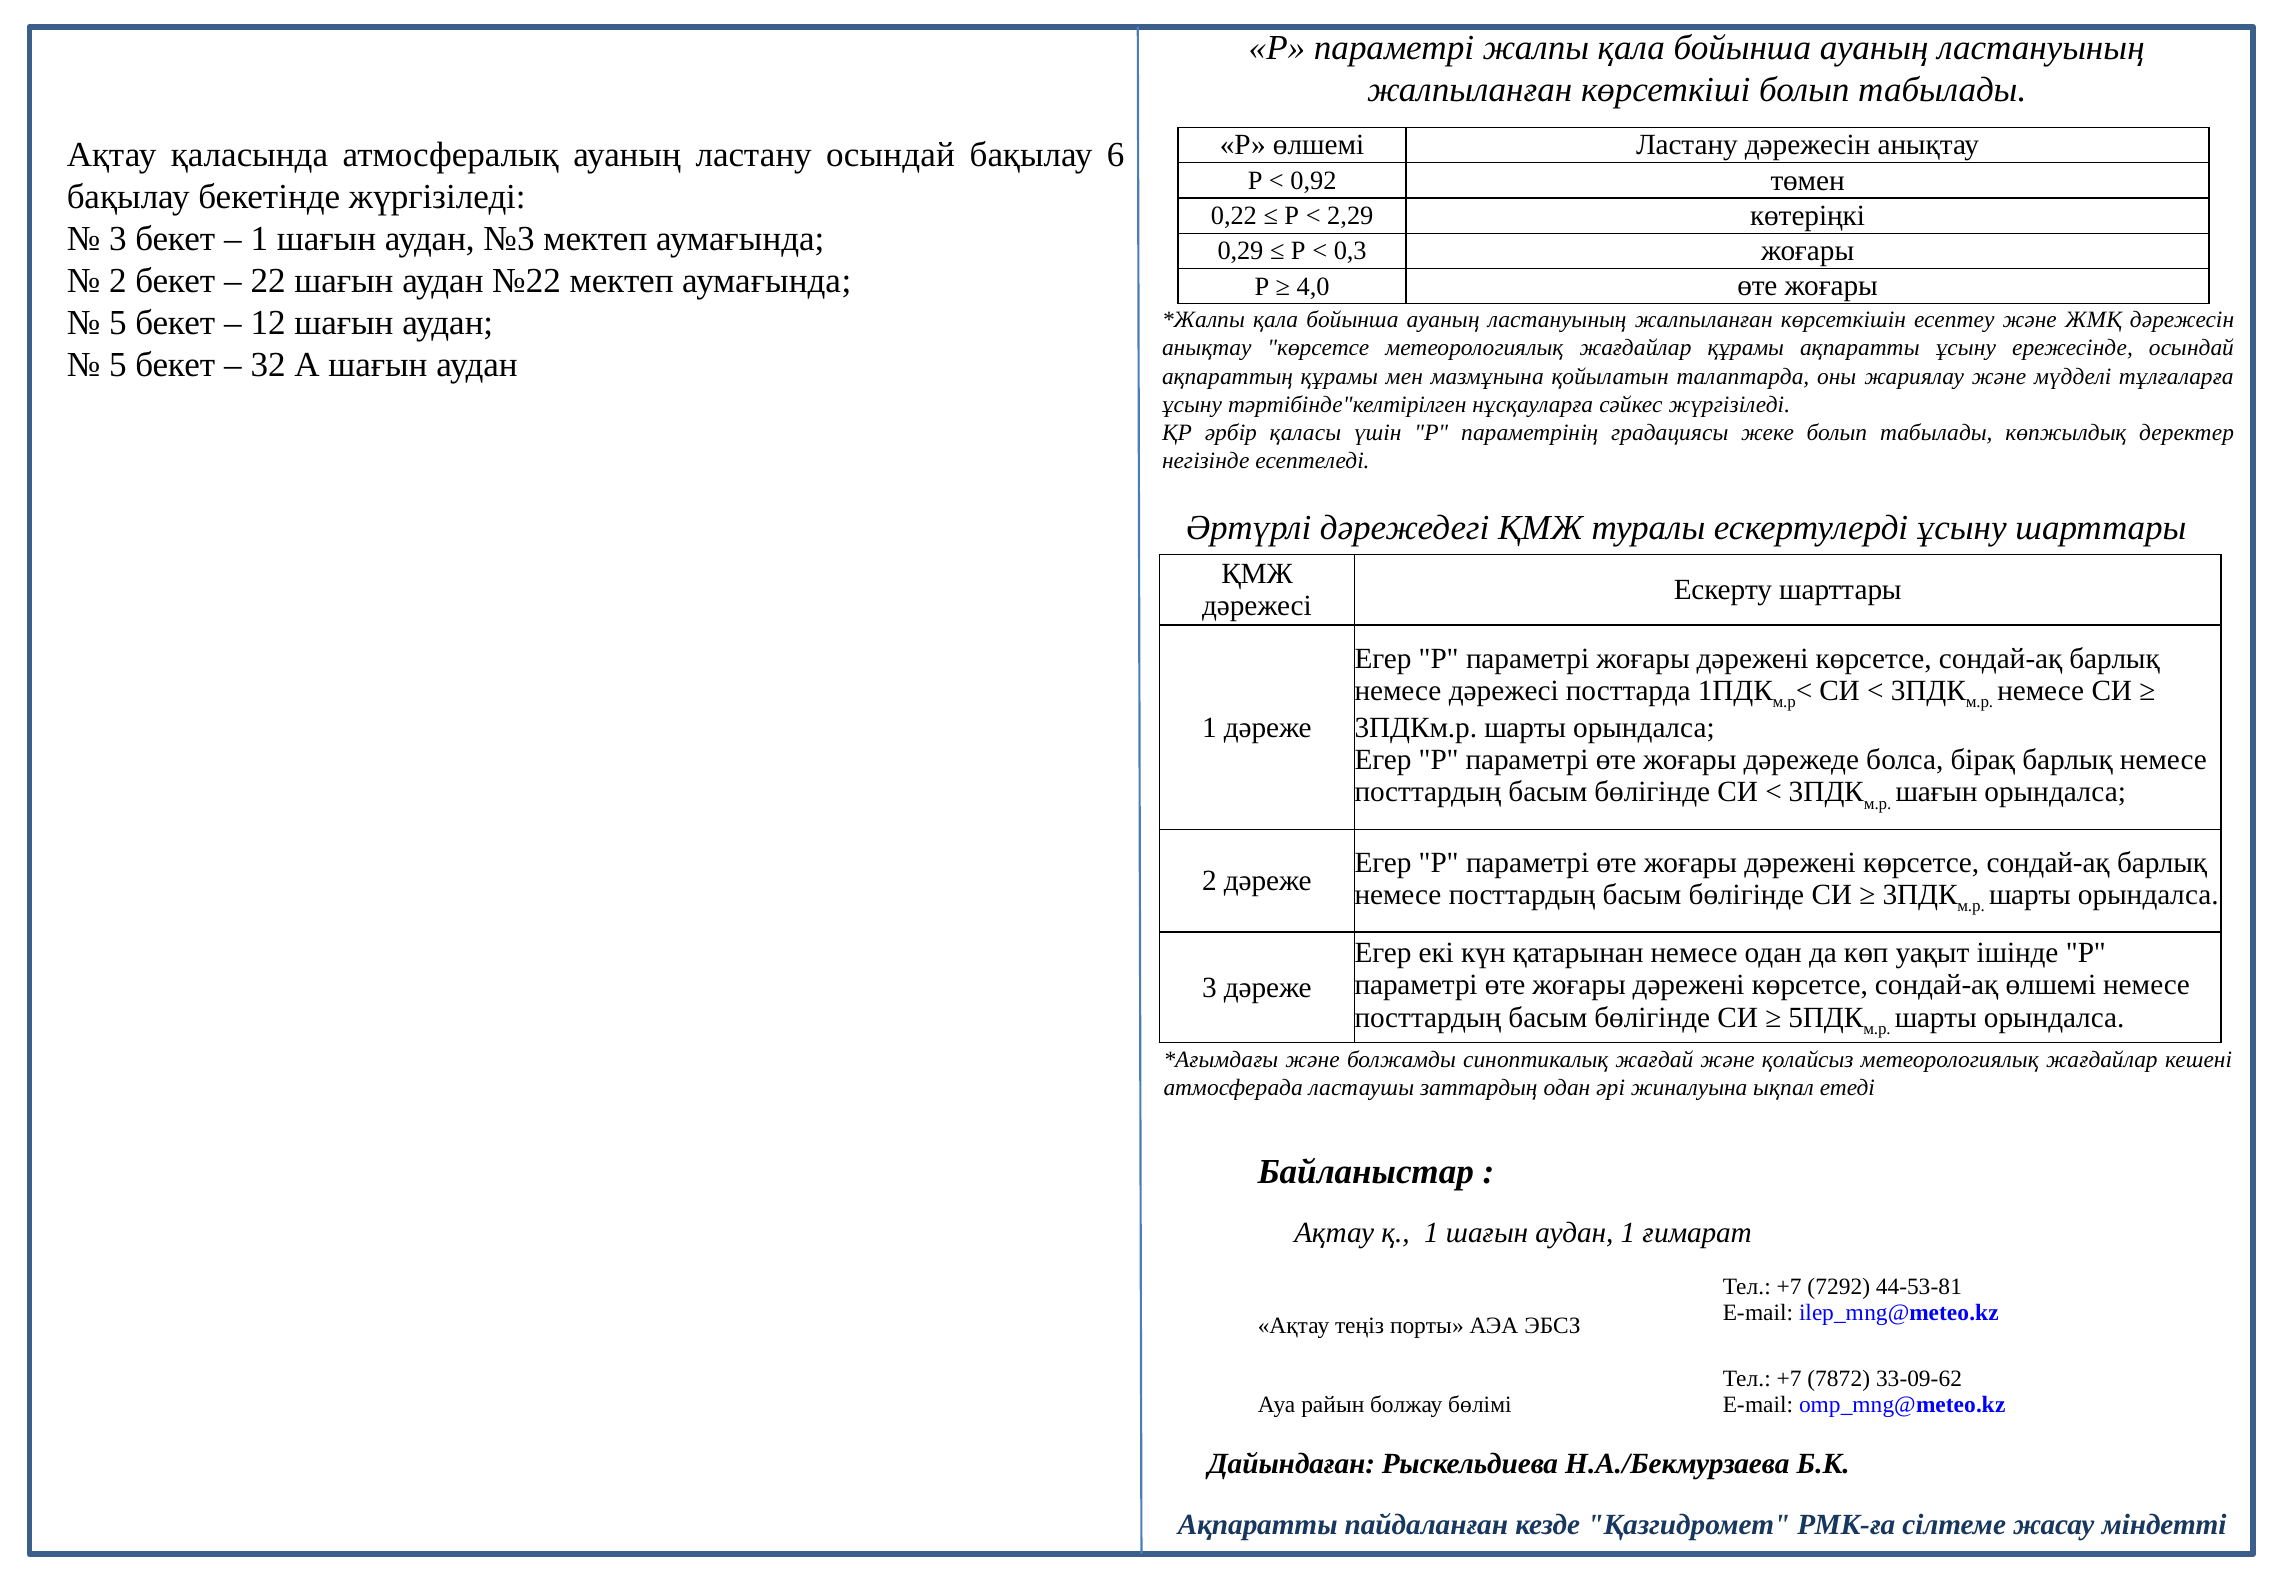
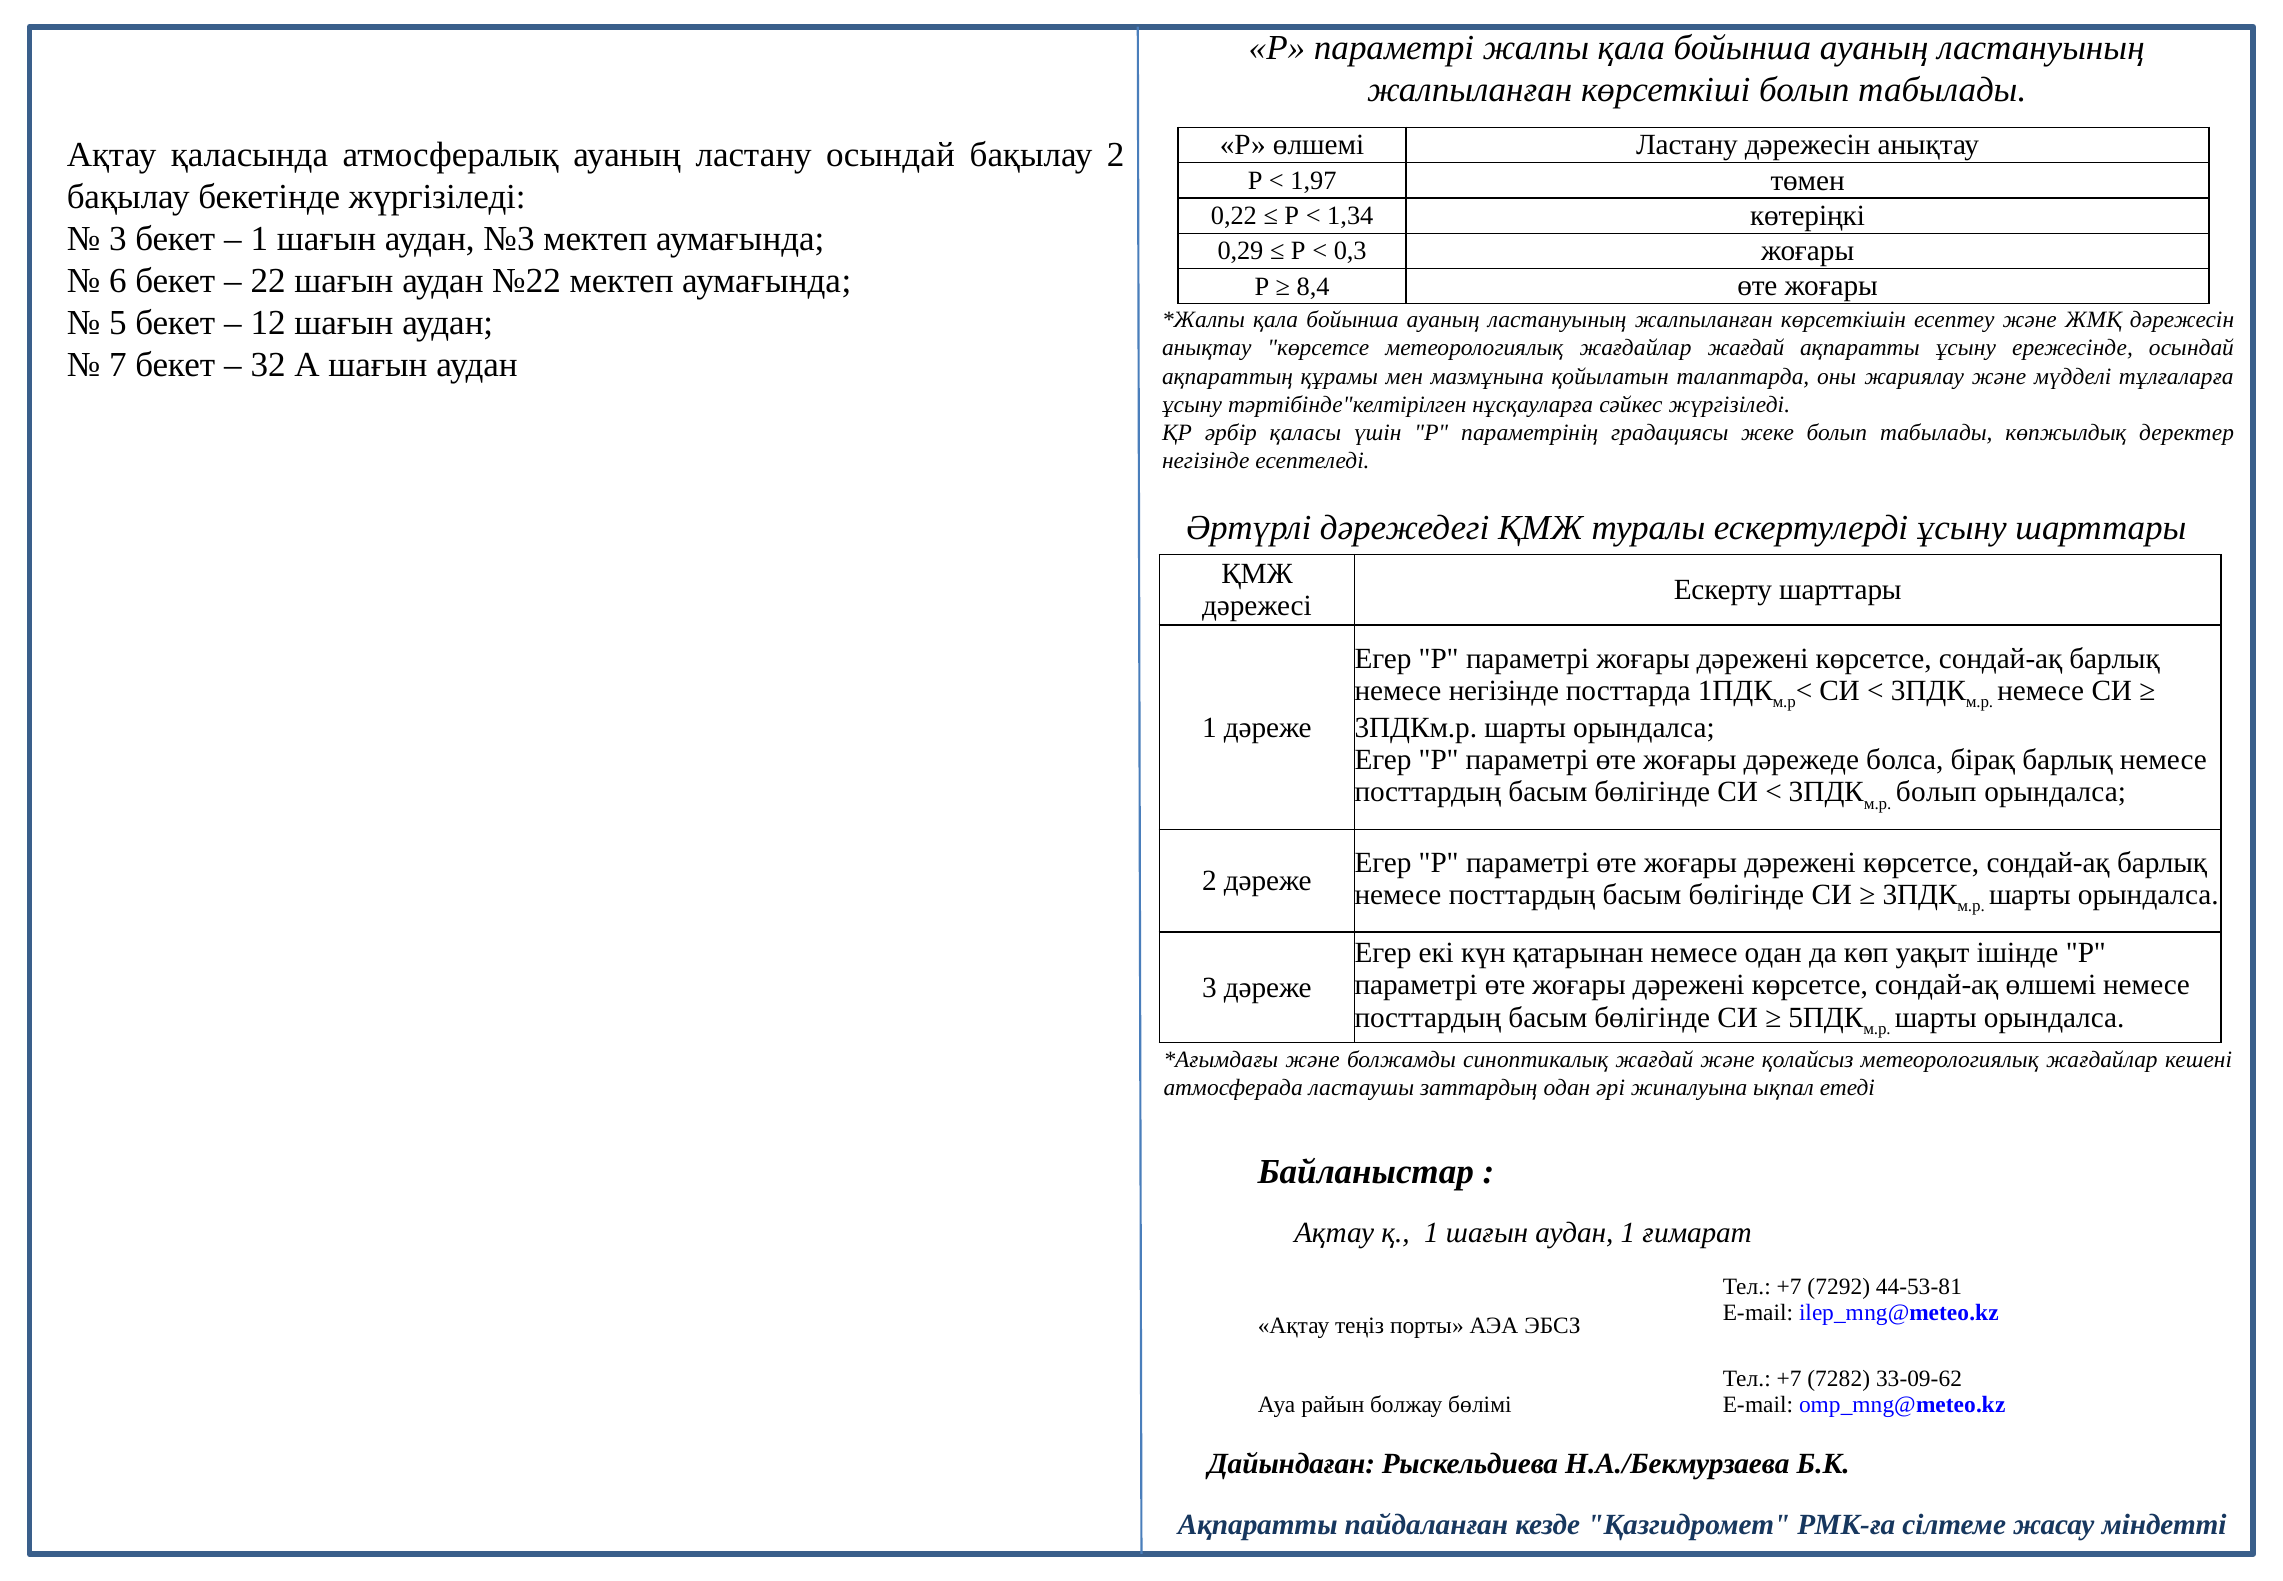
бақылау 6: 6 -> 2 (1116, 155)
0,92: 0,92 -> 1,97 (1314, 180)
2,29: 2,29 -> 1,34 (1350, 216)
2: 2 -> 6 (118, 281)
4,0: 4,0 -> 8,4 (1313, 286)
жағдайлар құрамы: құрамы -> жағдай (1746, 348)
5: 5 -> 7 (118, 365)
немесе дәрежесі: дәрежесі -> негізінде (1504, 690)
шағын: шағын -> болып (1936, 792)
7872: 7872 -> 7282 (1839, 1379)
